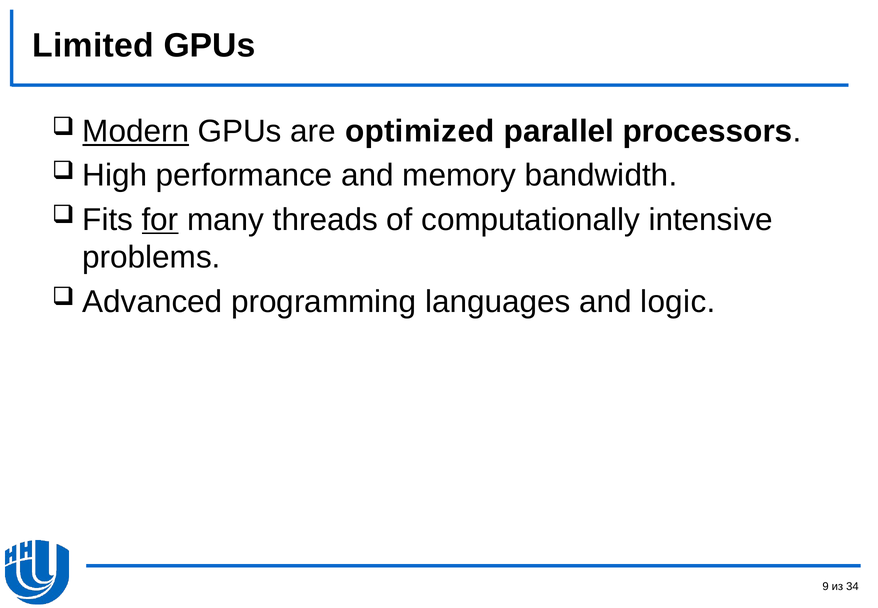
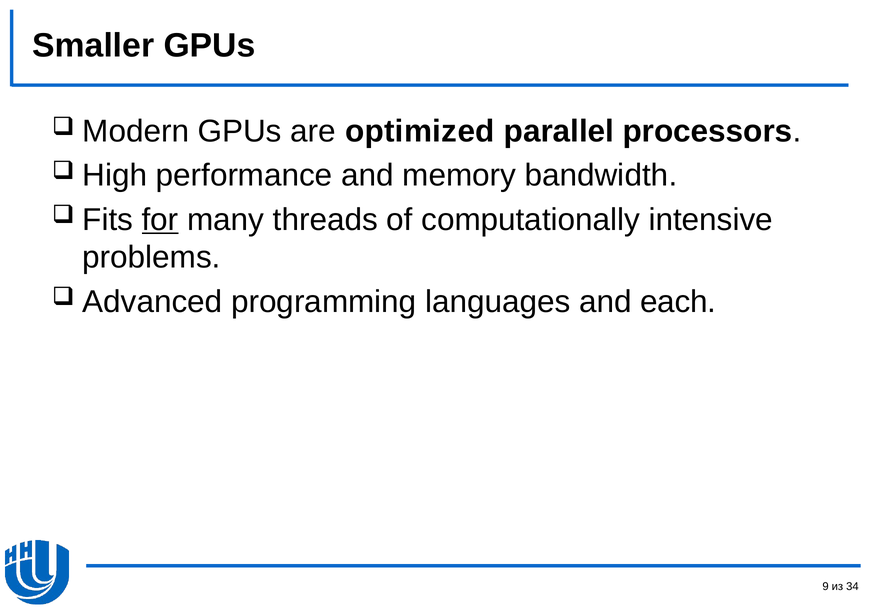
Limited: Limited -> Smaller (93, 46)
Modern underline: present -> none (136, 131)
logic: logic -> each (678, 302)
